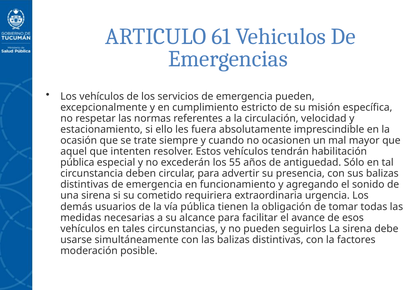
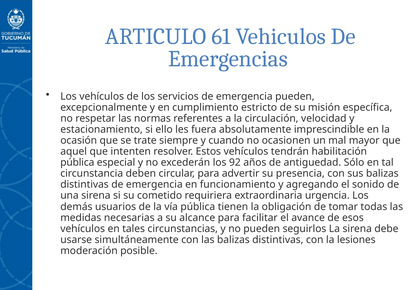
55: 55 -> 92 (235, 163)
factores: factores -> lesiones (356, 240)
